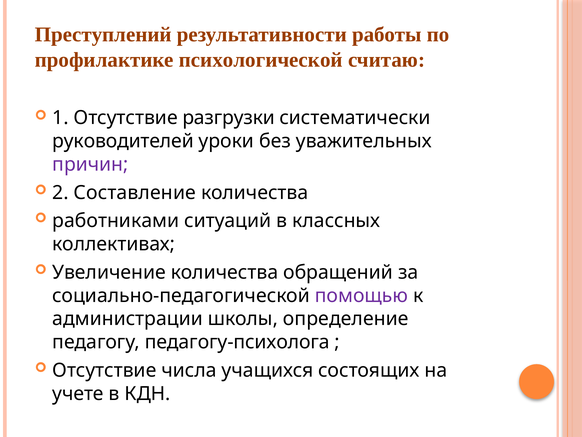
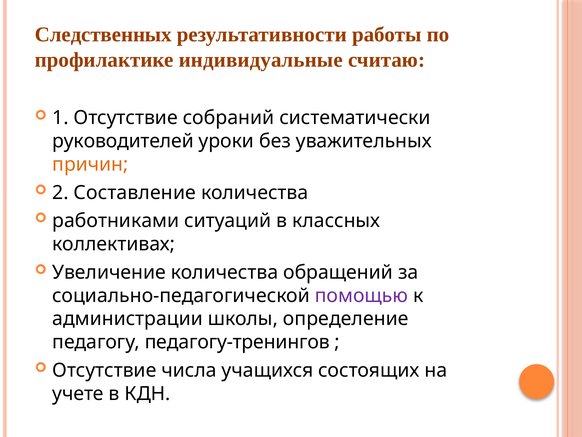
Преступлений: Преступлений -> Следственных (103, 35)
психологической: психологической -> индивидуальные (261, 60)
разгрузки: разгрузки -> собраний (229, 118)
причин colour: purple -> orange (90, 164)
педагогу-психолога: педагогу-психолога -> педагогу-тренингов (237, 342)
